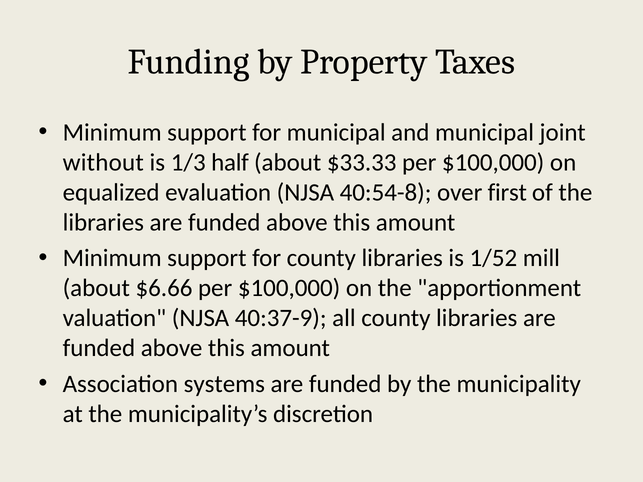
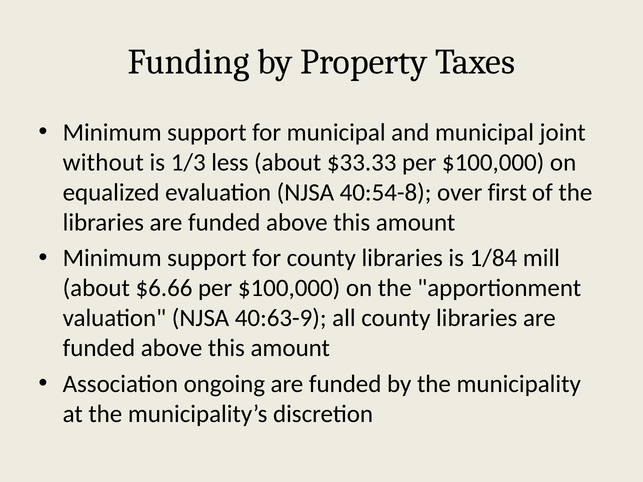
half: half -> less (230, 163)
1/52: 1/52 -> 1/84 (493, 258)
40:37-9: 40:37-9 -> 40:63-9 (281, 318)
systems: systems -> ongoing (224, 384)
